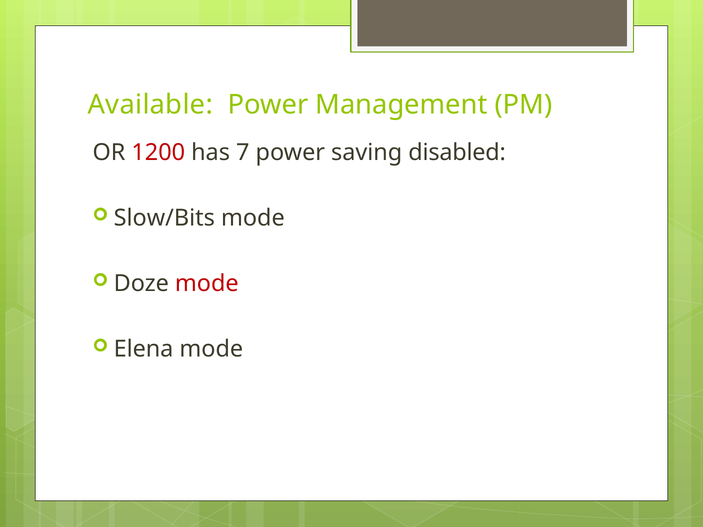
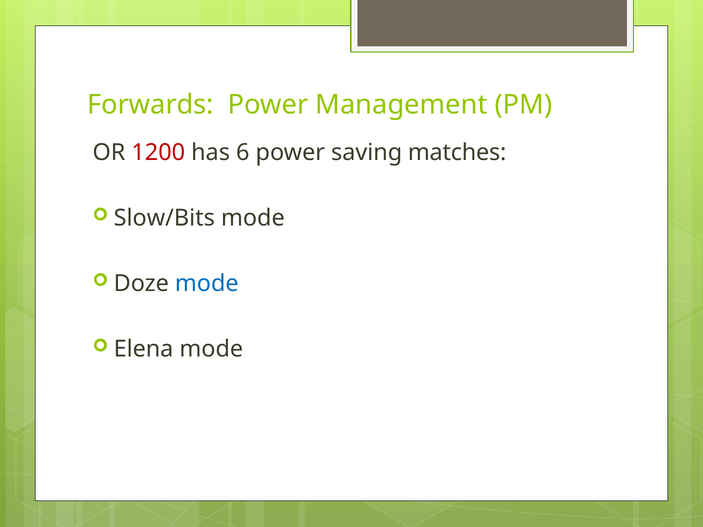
Available: Available -> Forwards (150, 105)
7: 7 -> 6 (243, 153)
disabled: disabled -> matches (457, 153)
mode colour: red -> blue (207, 284)
